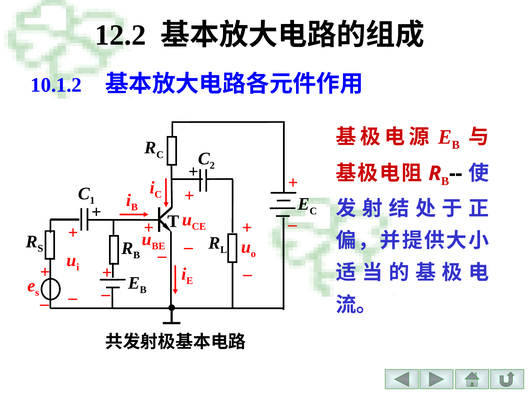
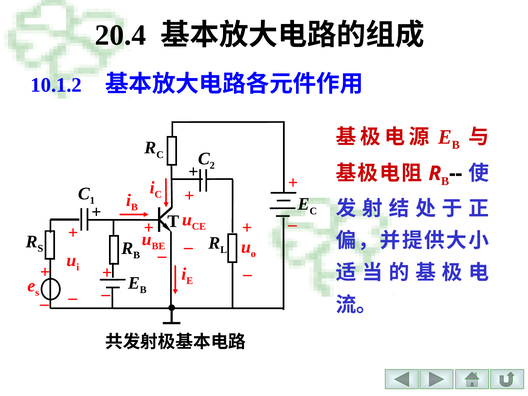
12.2: 12.2 -> 20.4 (120, 35)
